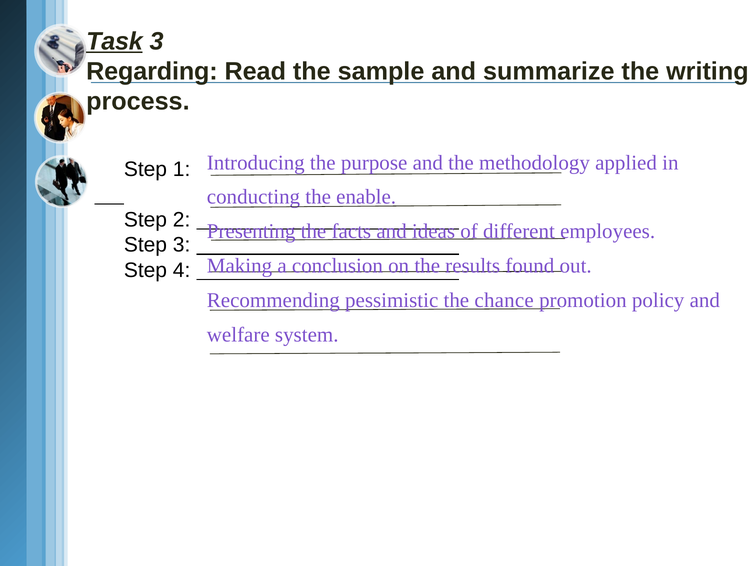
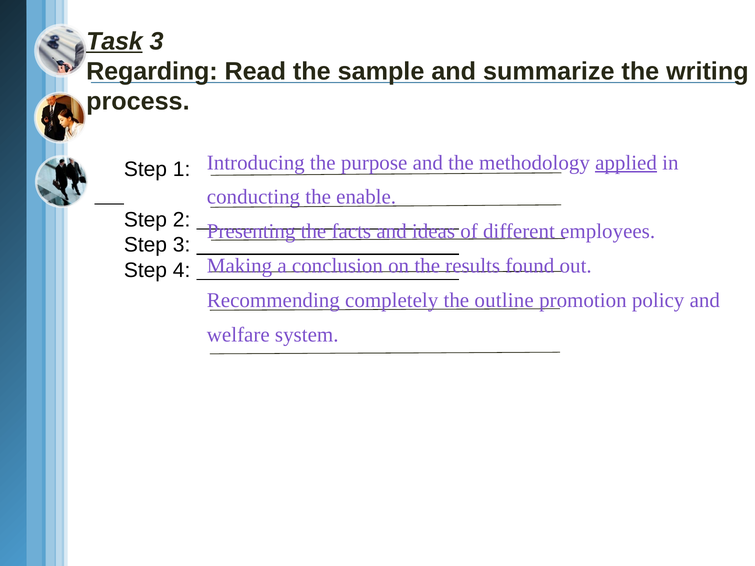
applied underline: none -> present (626, 163)
pessimistic: pessimistic -> completely (392, 300)
chance: chance -> outline (504, 300)
